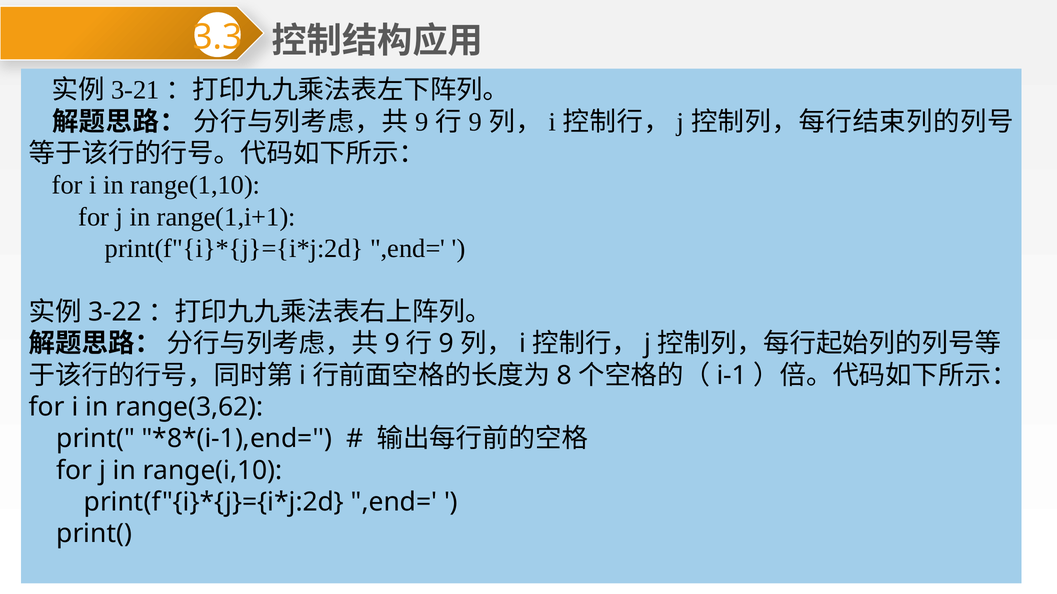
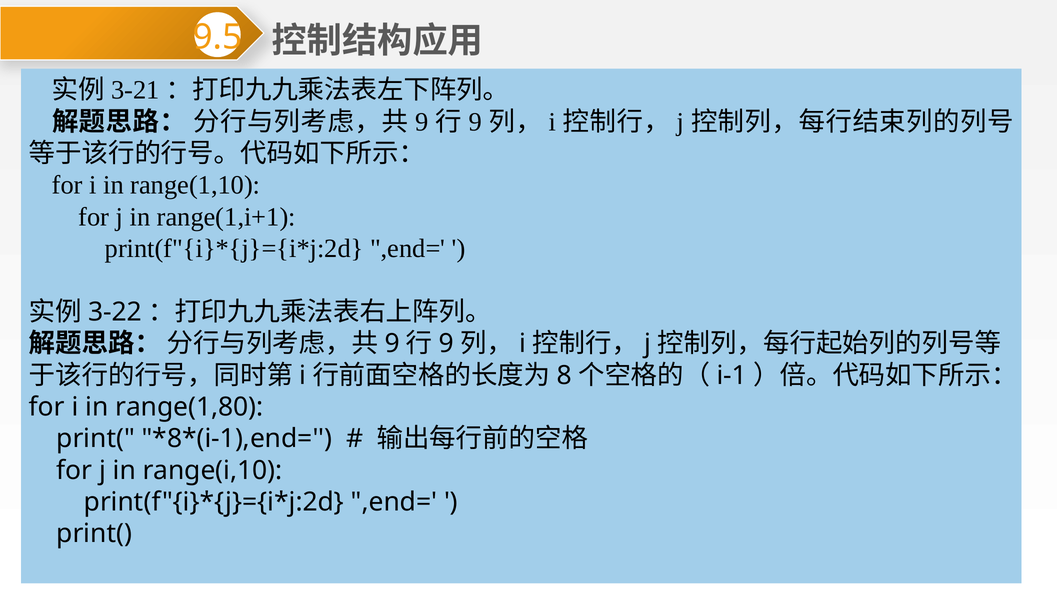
3.3: 3.3 -> 9.5 (217, 37)
range(3,62: range(3,62 -> range(1,80 (189, 407)
